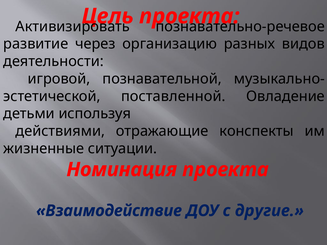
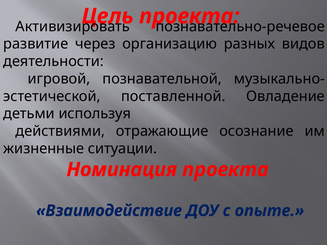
конспекты: конспекты -> осознание (257, 131)
другие: другие -> опыте (269, 211)
